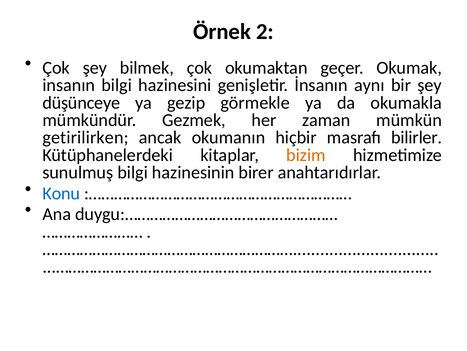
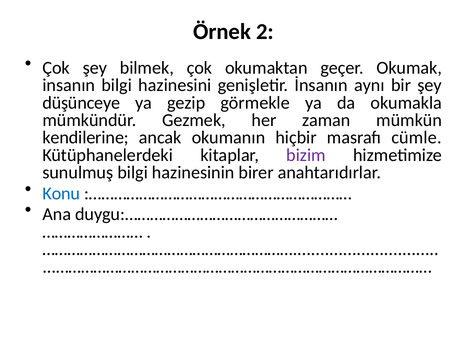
getirilirken: getirilirken -> kendilerine (86, 137)
bilirler: bilirler -> cümle (417, 137)
bizim colour: orange -> purple (306, 155)
